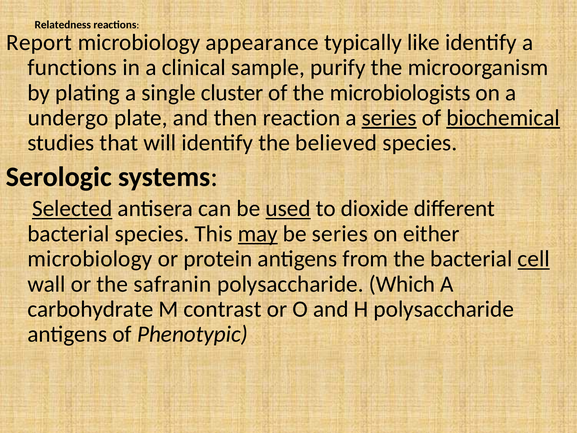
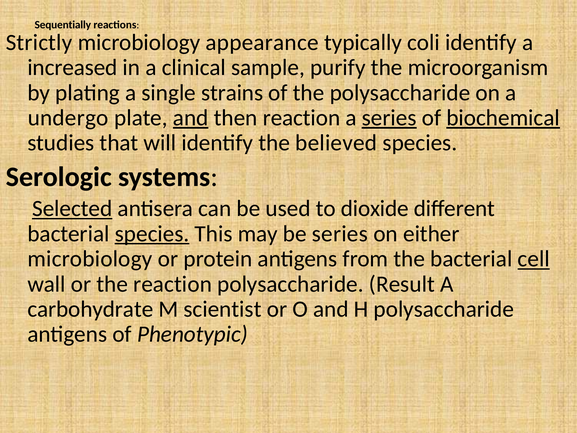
Relatedness: Relatedness -> Sequentially (63, 25)
Report: Report -> Strictly (39, 42)
like: like -> coli (424, 42)
functions: functions -> increased (72, 68)
cluster: cluster -> strains (232, 93)
the microbiologists: microbiologists -> polysaccharide (400, 93)
and underline: none -> present (191, 118)
used underline: present -> none (288, 209)
species underline: none -> present (152, 234)
may underline: present -> none (258, 234)
the safranin: safranin -> reaction (173, 284)
Which: Which -> Result (402, 284)
contrast: contrast -> scientist (222, 309)
